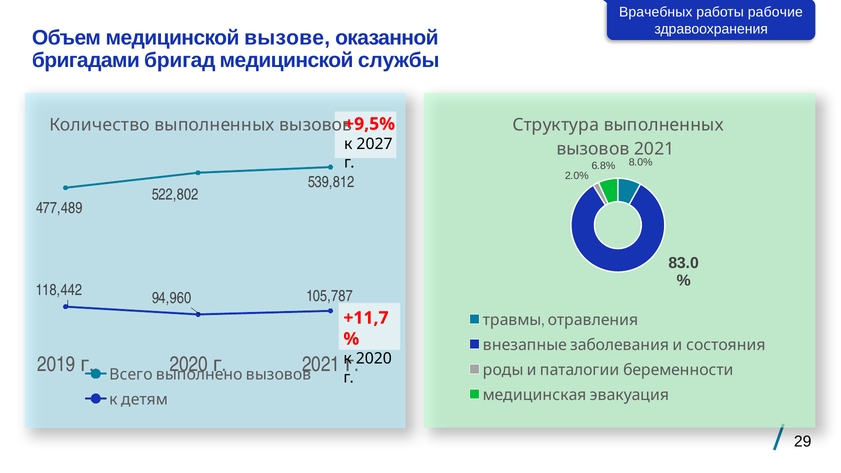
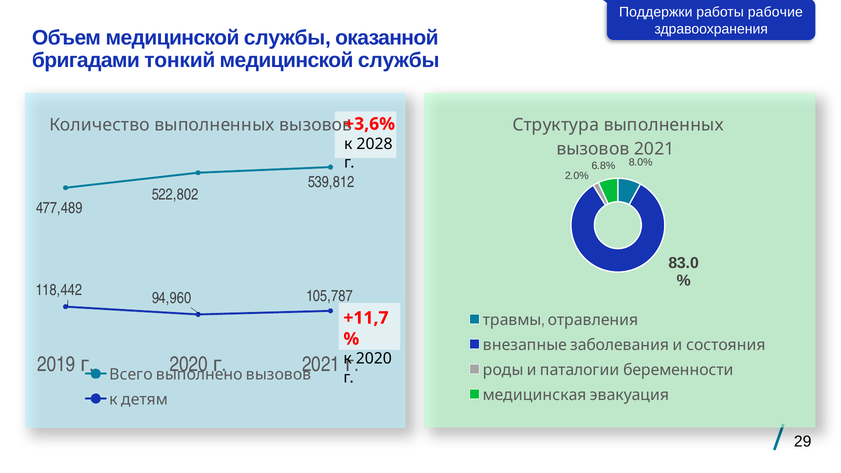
Врачебных: Врачебных -> Поддержки (656, 12)
Объем медицинской вызове: вызове -> службы (287, 38)
бригад: бригад -> тонкий (180, 60)
+9,5%: +9,5% -> +3,6% (370, 124)
2027: 2027 -> 2028 (375, 144)
